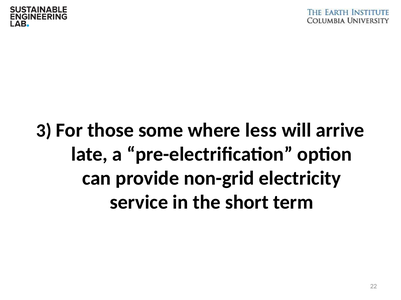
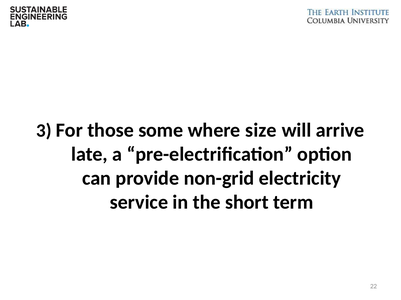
less: less -> size (261, 131)
